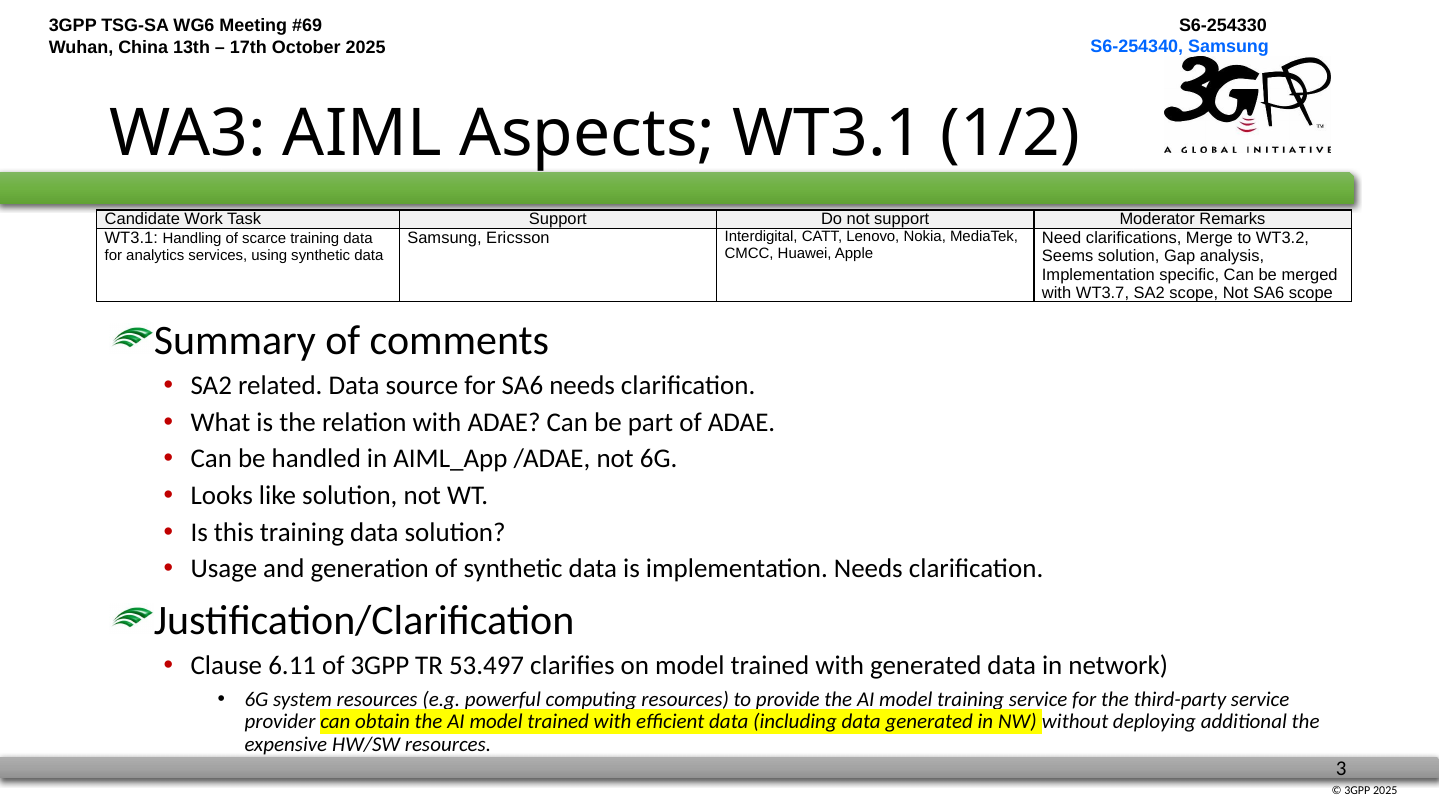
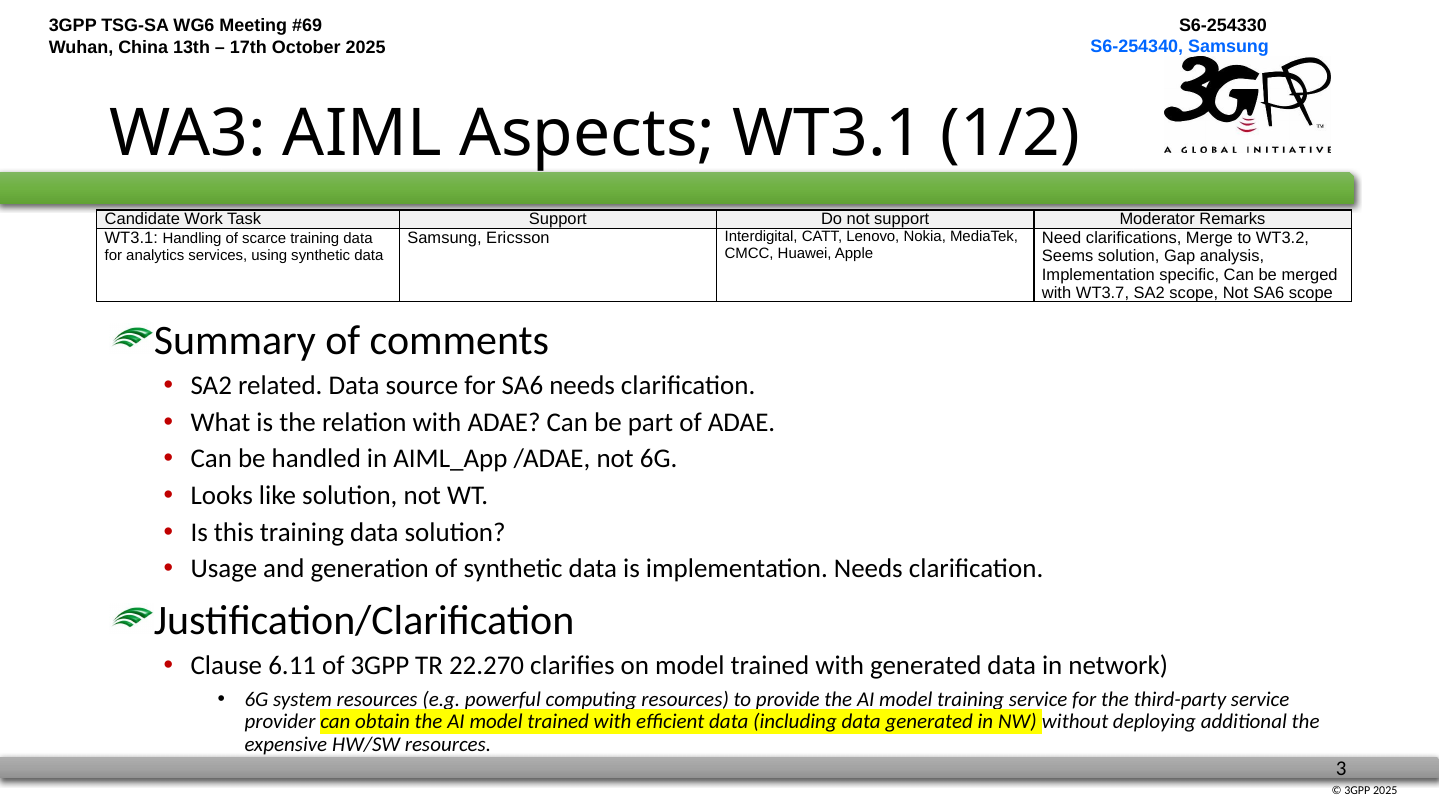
53.497: 53.497 -> 22.270 (487, 666)
